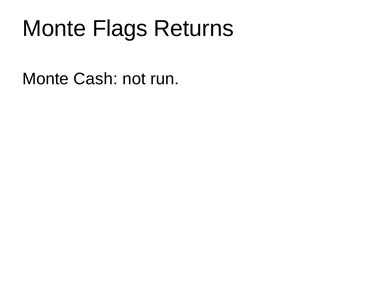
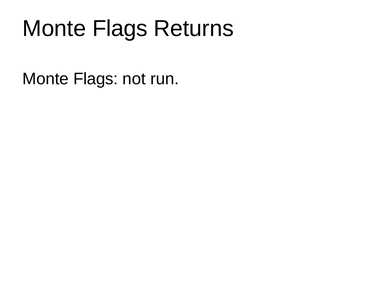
Cash: Cash -> Flags (96, 79)
